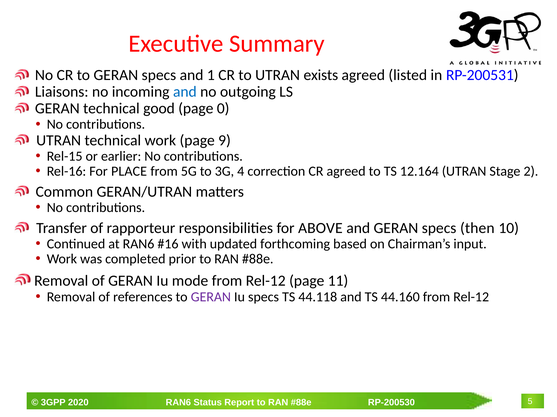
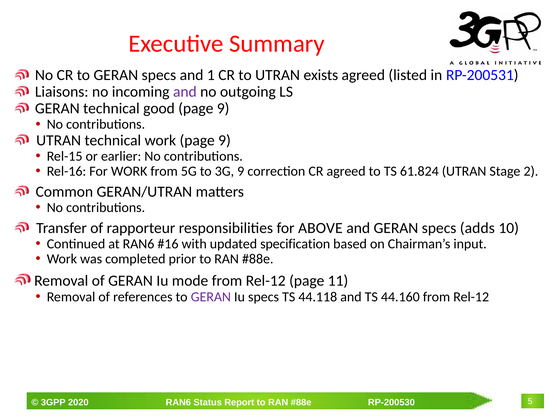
and colour: blue -> purple (185, 92)
0: 0 -> 9 (223, 109)
For PLACE: PLACE -> WORK (129, 171)
3G 4: 4 -> 9 (241, 171)
12.164: 12.164 -> 61.824 (419, 171)
then: then -> adds (477, 228)
forthcoming: forthcoming -> specification (295, 244)
